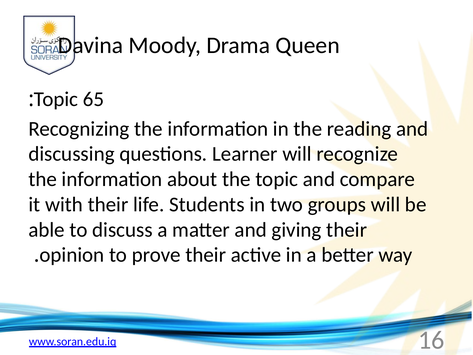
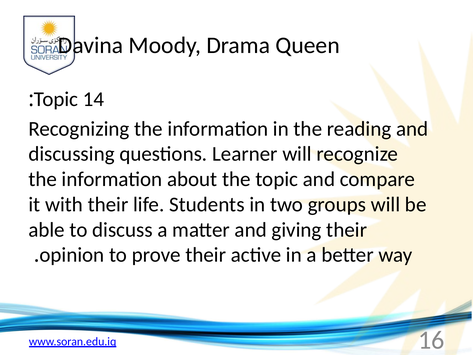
65: 65 -> 14 (94, 99)
